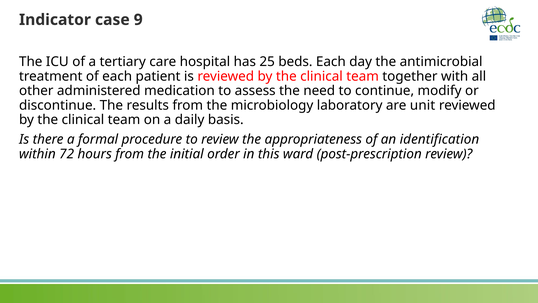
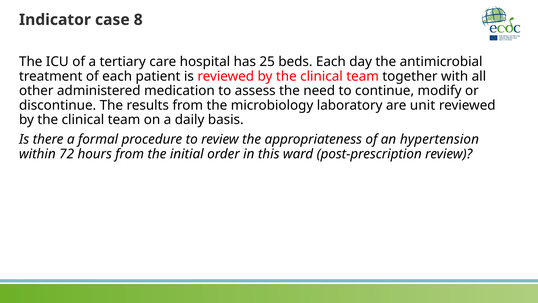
9: 9 -> 8 (138, 20)
identification: identification -> hypertension (439, 139)
